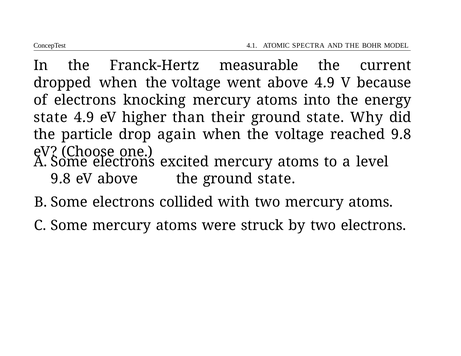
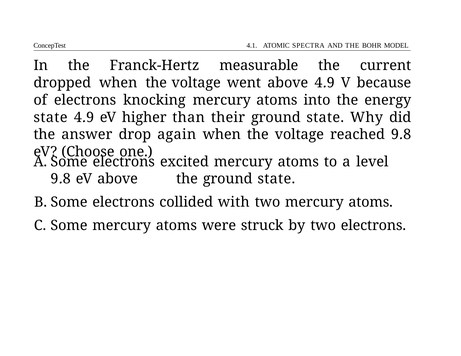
particle: particle -> answer (87, 135)
